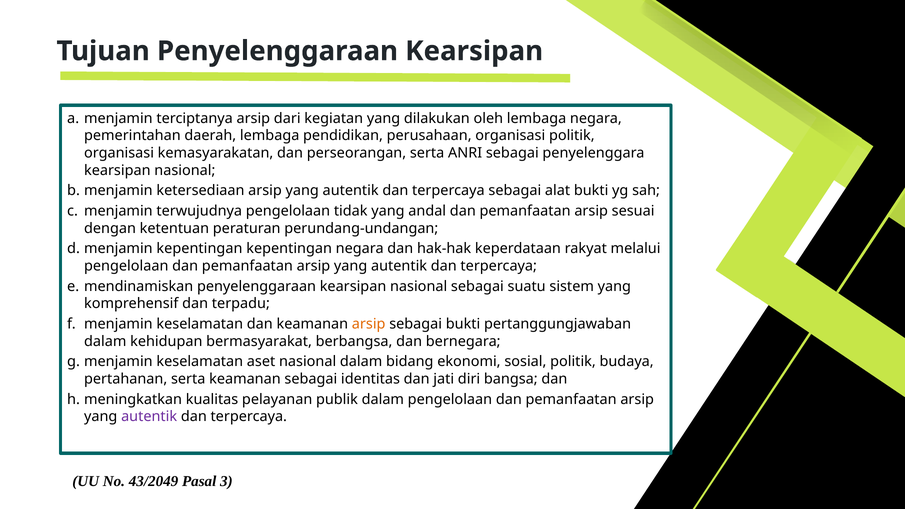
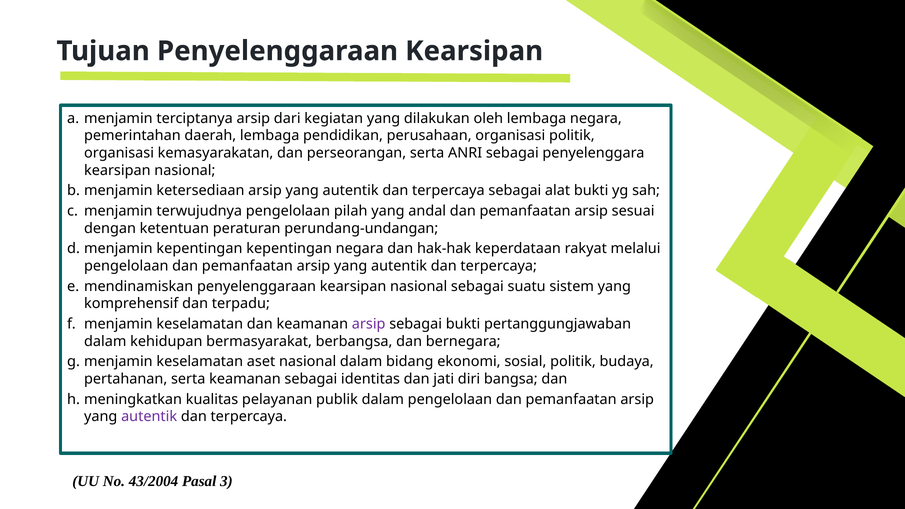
tidak: tidak -> pilah (351, 211)
arsip colour: orange -> purple (369, 324)
43/2049: 43/2049 -> 43/2004 (154, 481)
